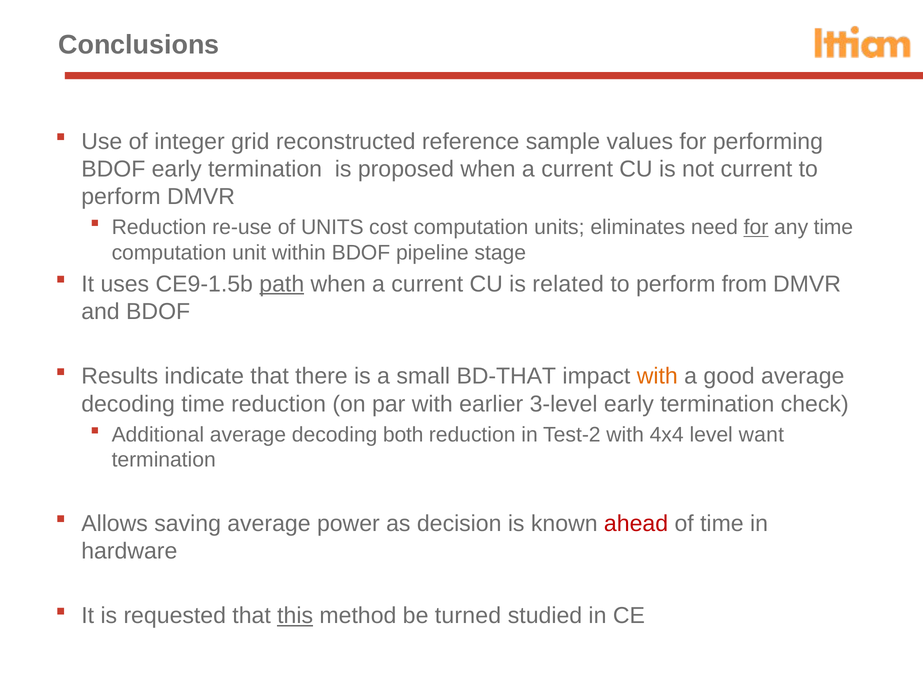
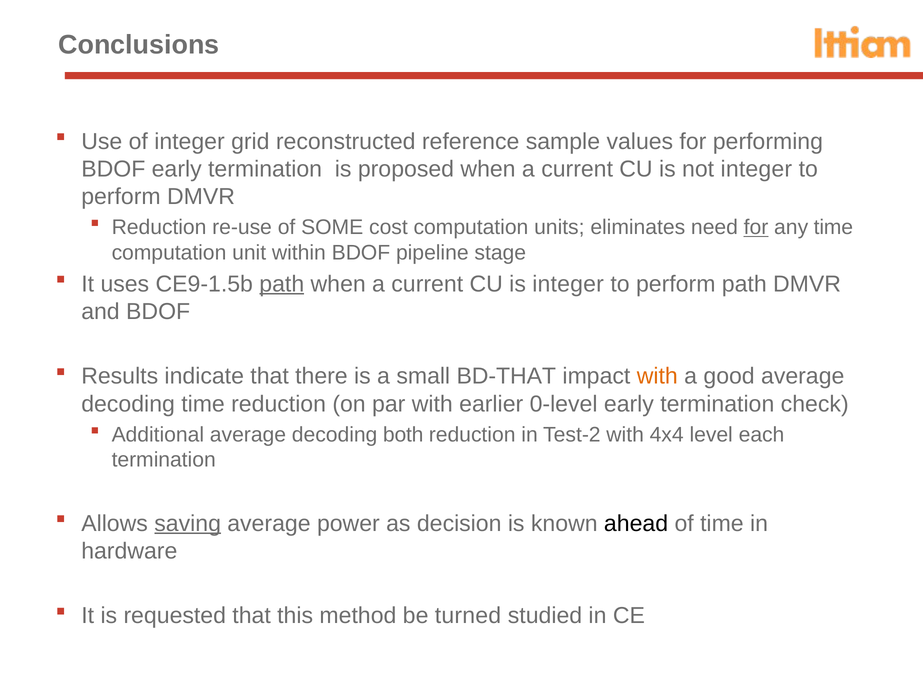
not current: current -> integer (756, 169)
of UNITS: UNITS -> SOME (332, 227)
is related: related -> integer (568, 284)
perform from: from -> path (744, 284)
3-level: 3-level -> 0-level (564, 404)
want: want -> each (762, 435)
saving underline: none -> present (188, 524)
ahead colour: red -> black (636, 524)
this underline: present -> none (295, 616)
